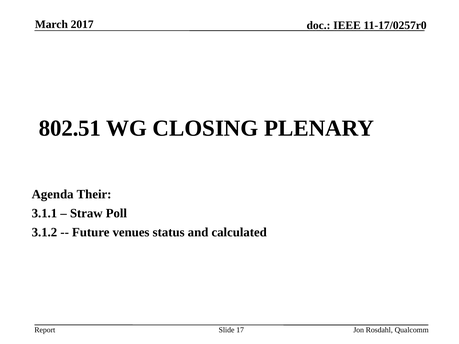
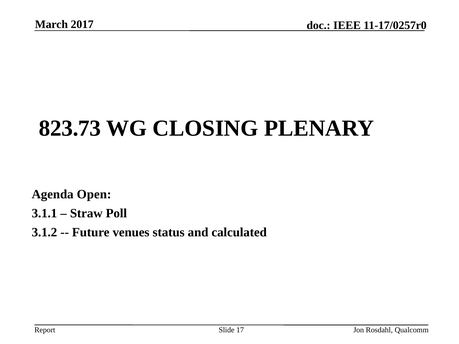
802.51: 802.51 -> 823.73 (70, 128)
Their: Their -> Open (94, 194)
